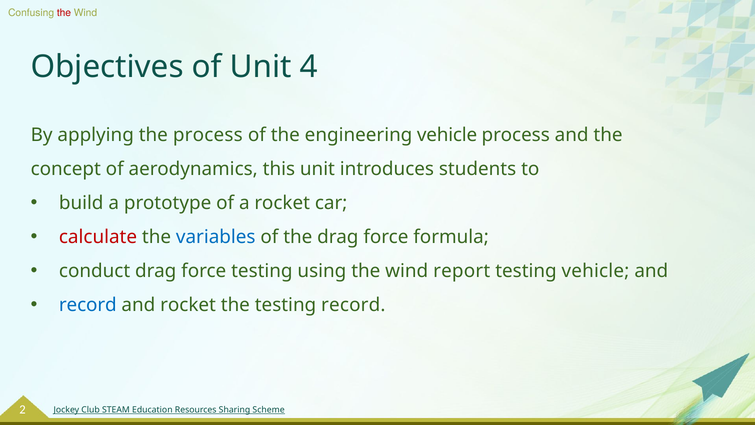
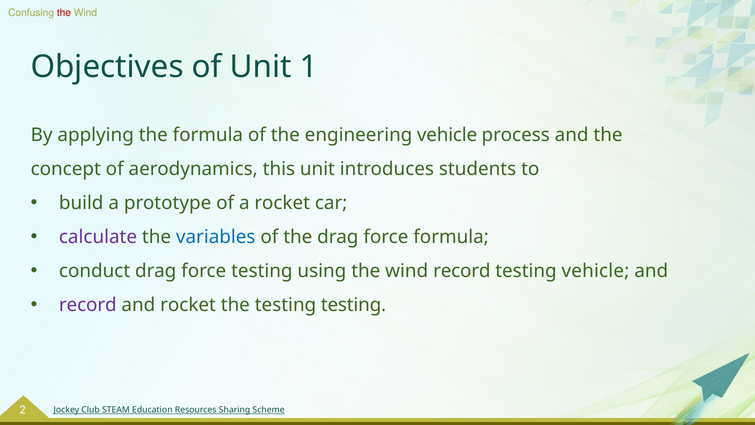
4: 4 -> 1 (309, 67)
the process: process -> formula (208, 135)
calculate colour: red -> purple (98, 237)
wind report: report -> record (462, 271)
record colour: blue -> purple (88, 305)
testing record: record -> testing (354, 305)
